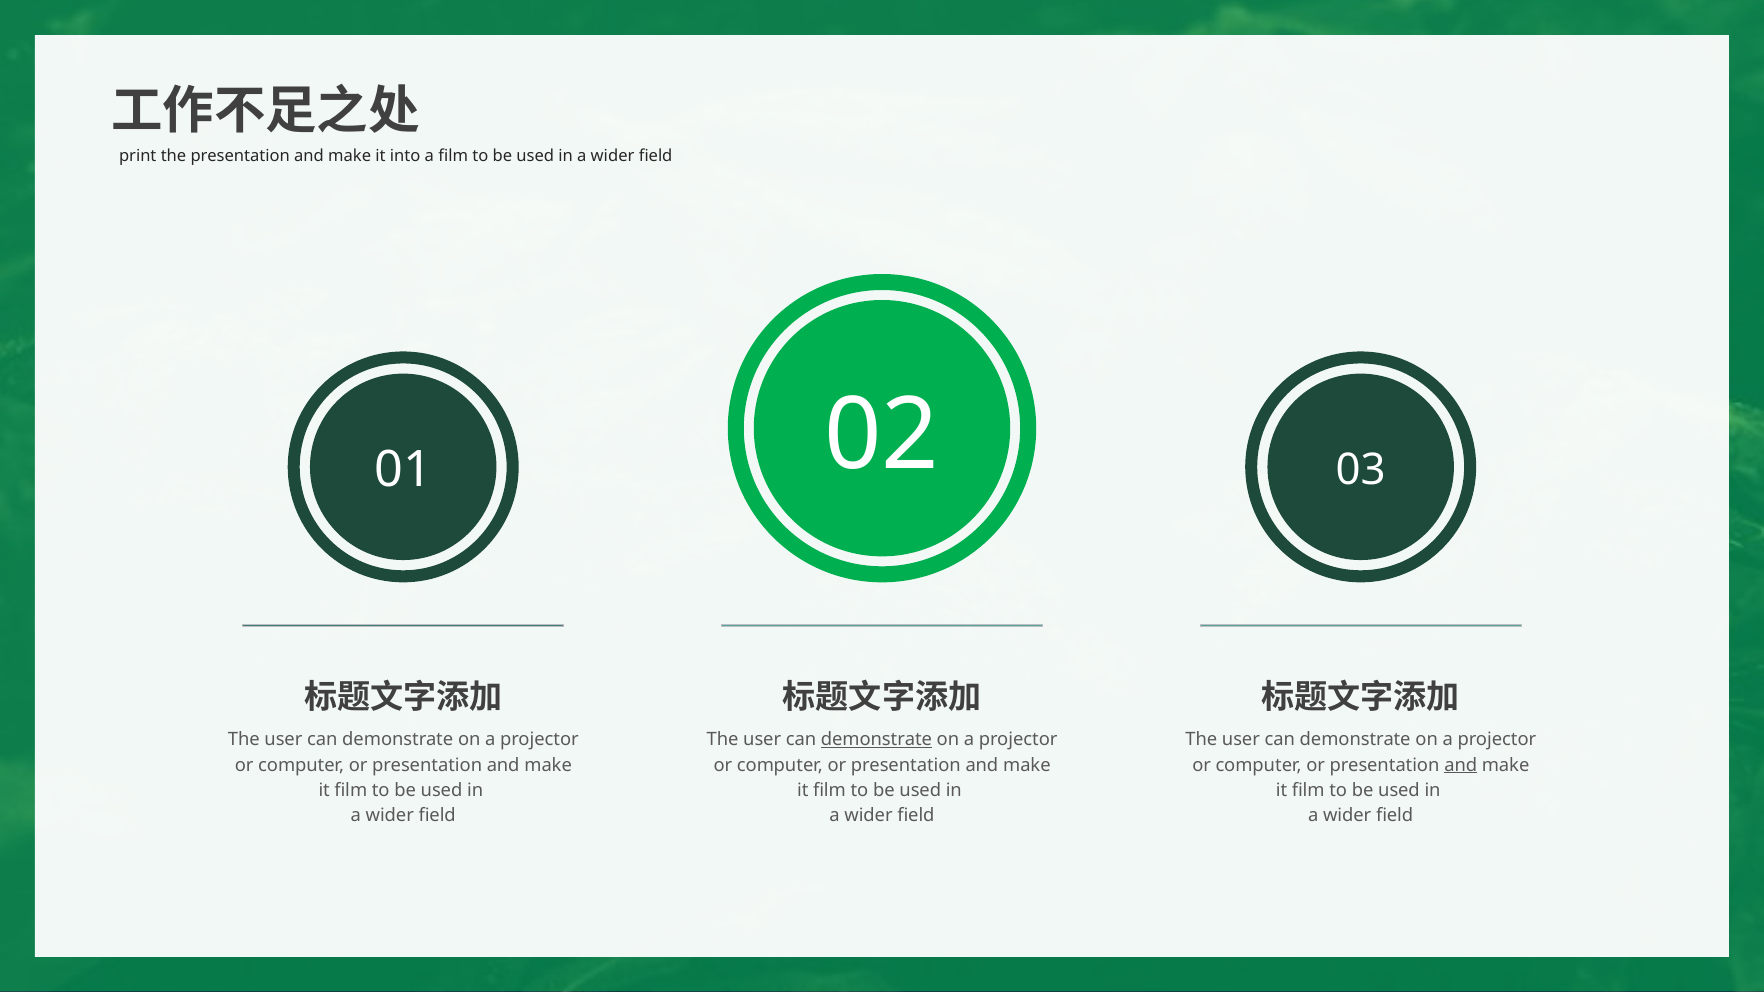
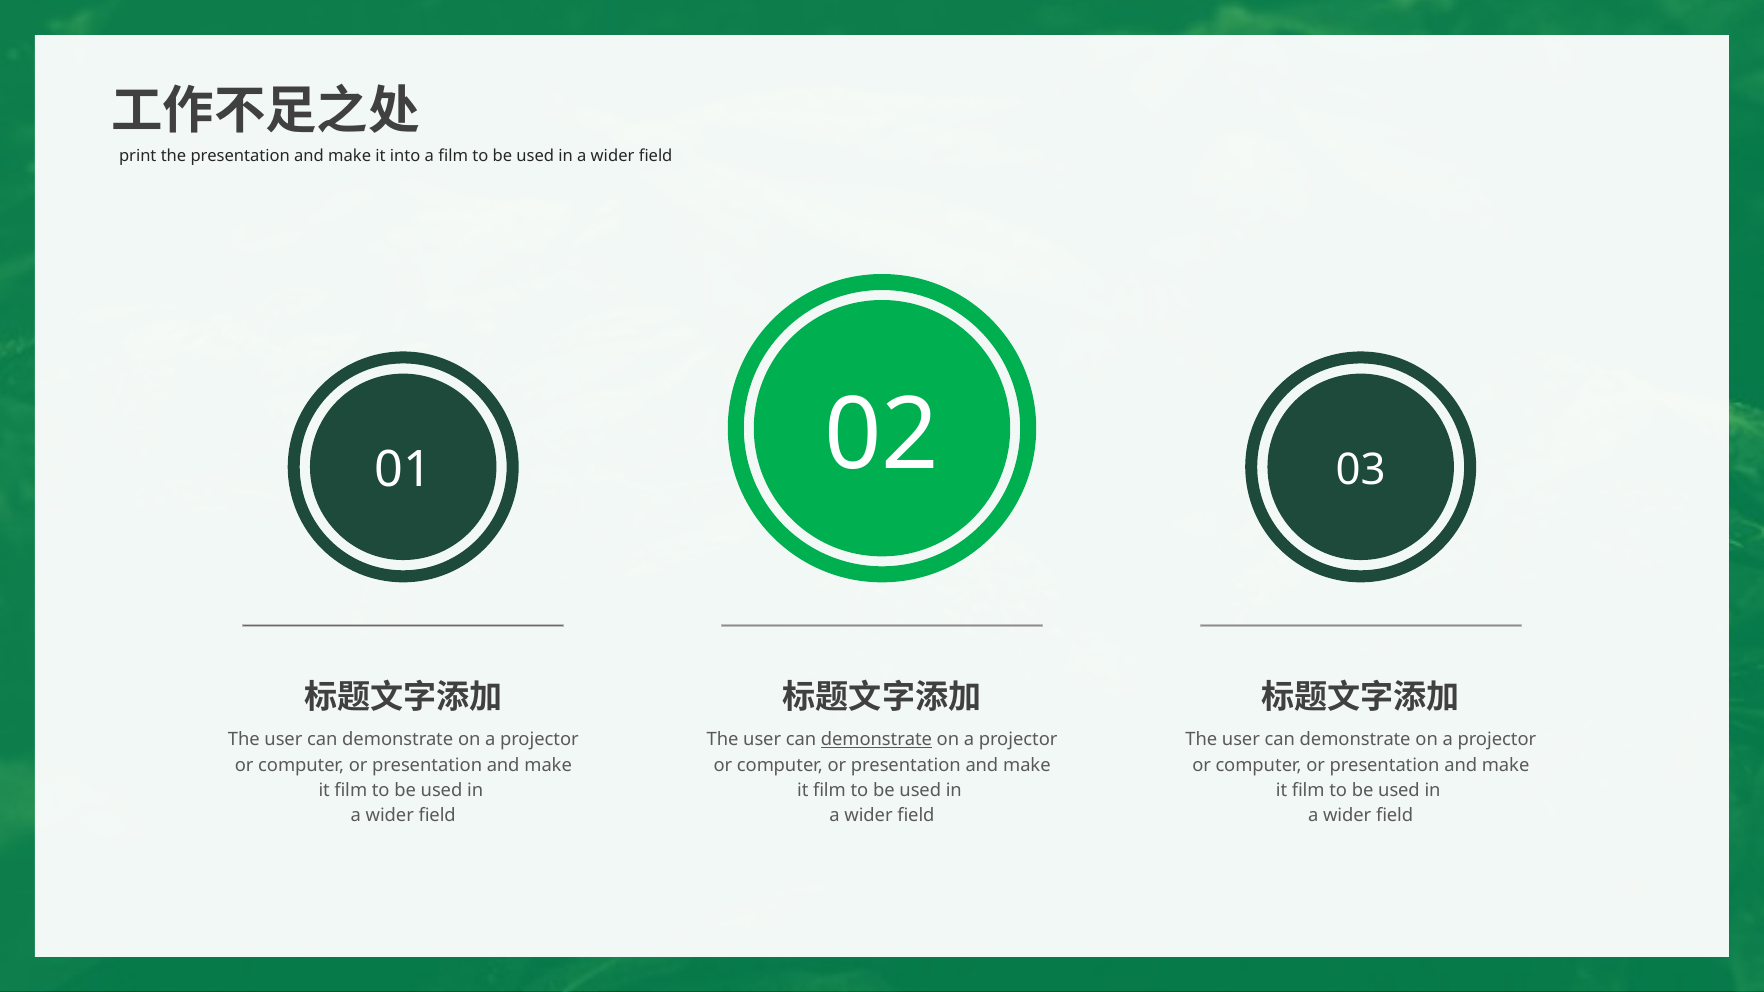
and underline: present -> none (1461, 765)
